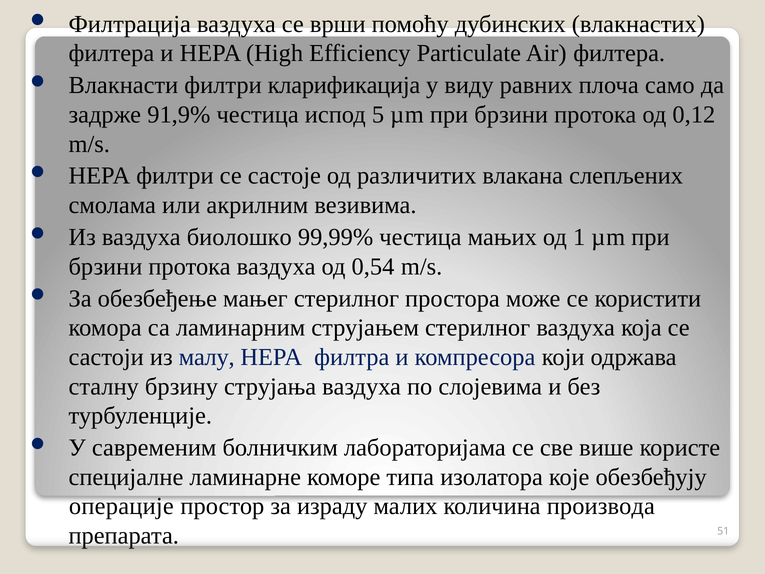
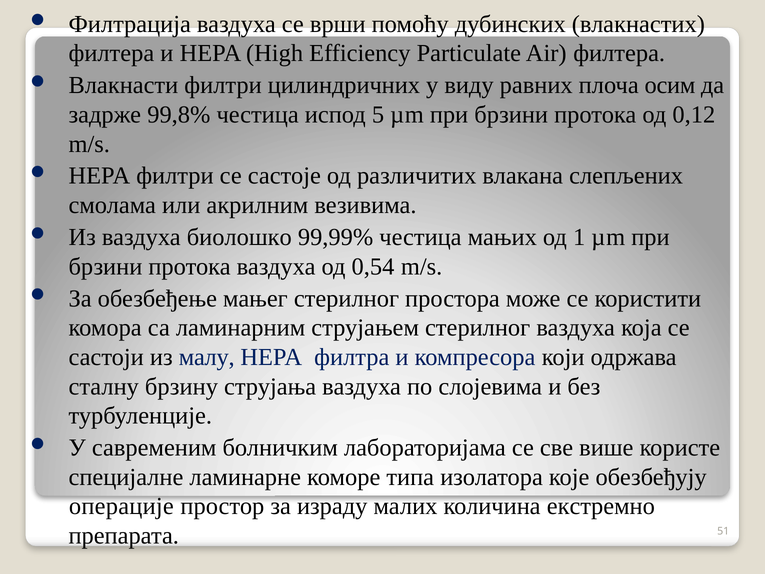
кларификација: кларификација -> цилиндричних (344, 85)
само: само -> осим (670, 85)
91,9%: 91,9% -> 99,8% (179, 115)
производа: производа -> екстремно (601, 506)
